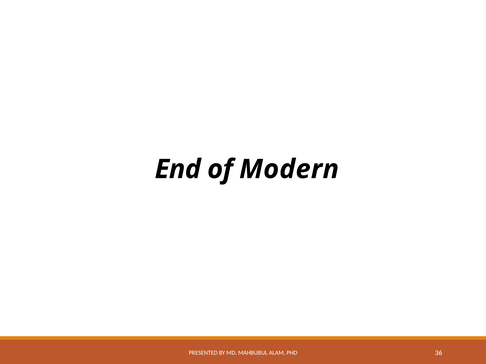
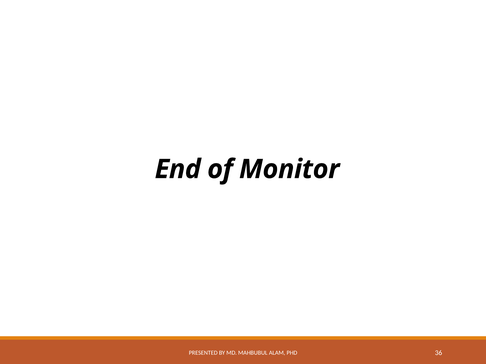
Modern: Modern -> Monitor (289, 169)
